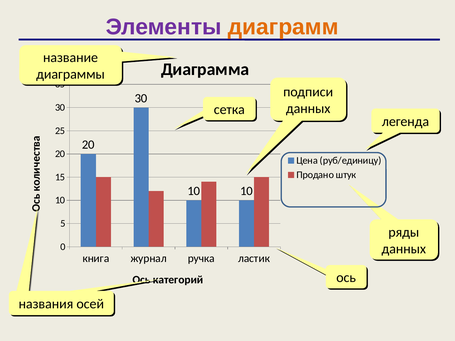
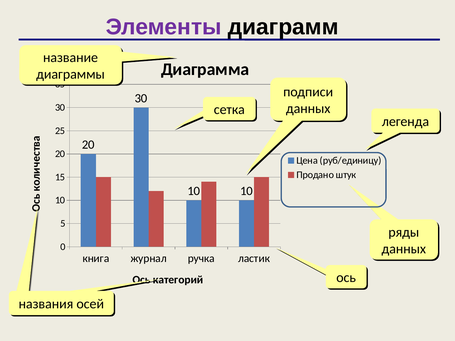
диаграмм colour: orange -> black (283, 27)
